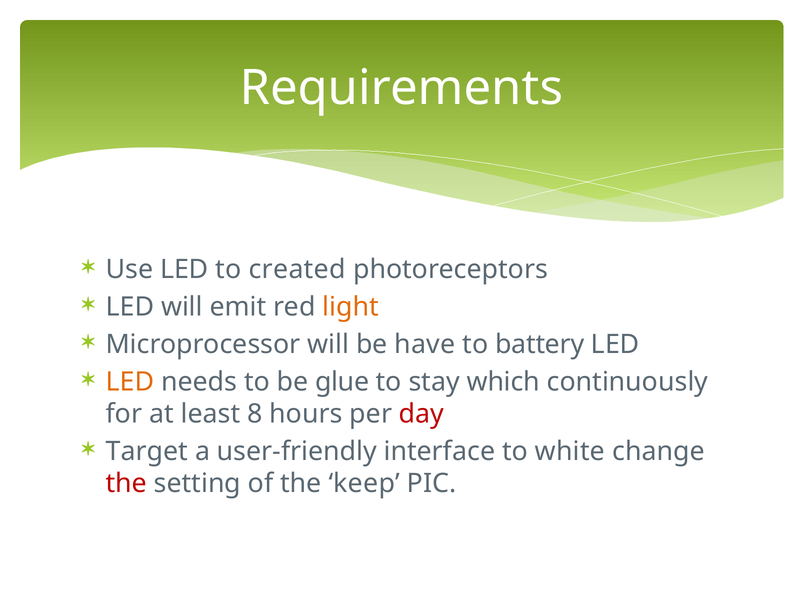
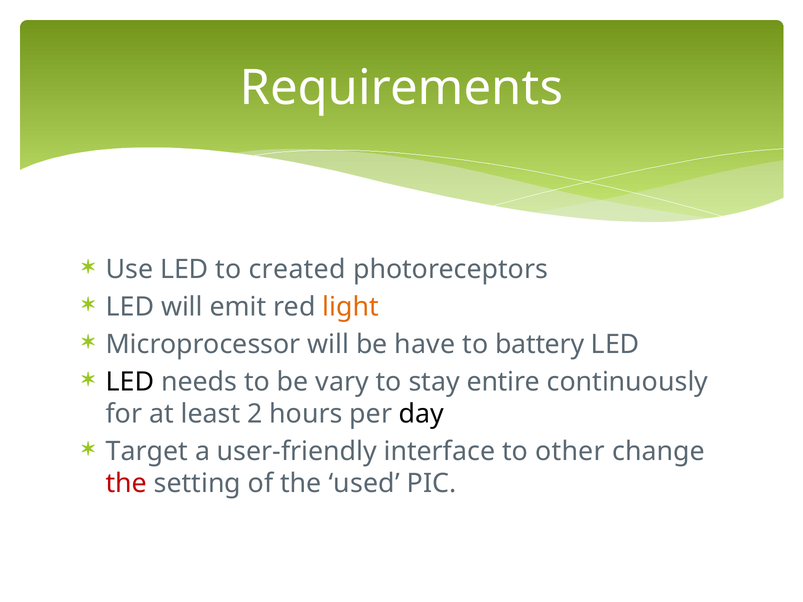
LED colour: orange -> black (130, 382)
glue: glue -> vary (342, 382)
which: which -> entire (503, 382)
8: 8 -> 2 (255, 414)
day colour: red -> black (422, 414)
white: white -> other (570, 452)
keep: keep -> used (364, 484)
